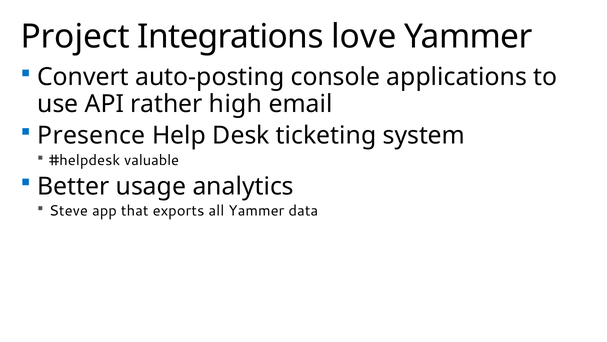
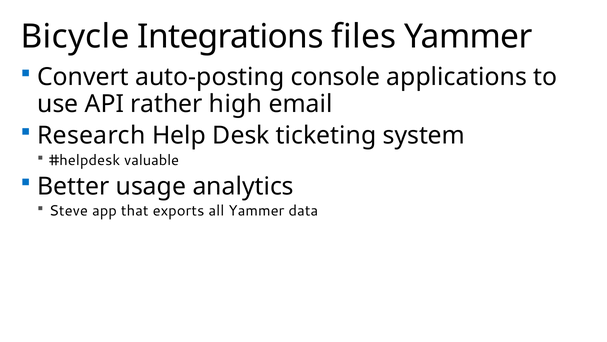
Project: Project -> Bicycle (75, 37)
love: love -> files (364, 37)
Presence: Presence -> Research (91, 135)
